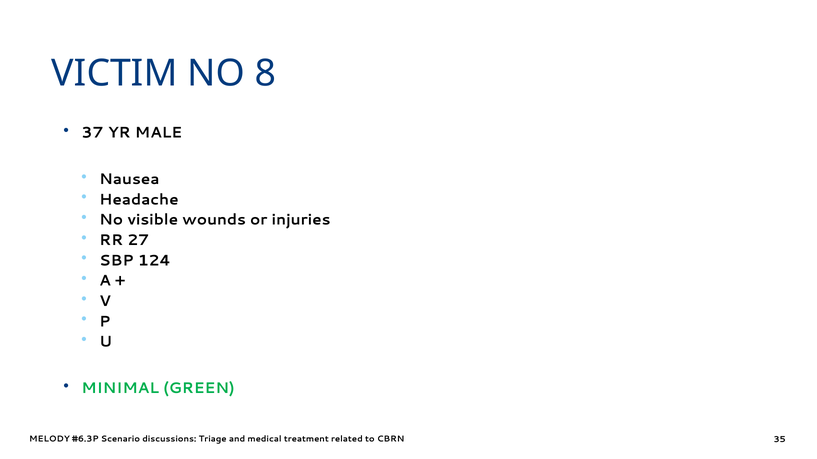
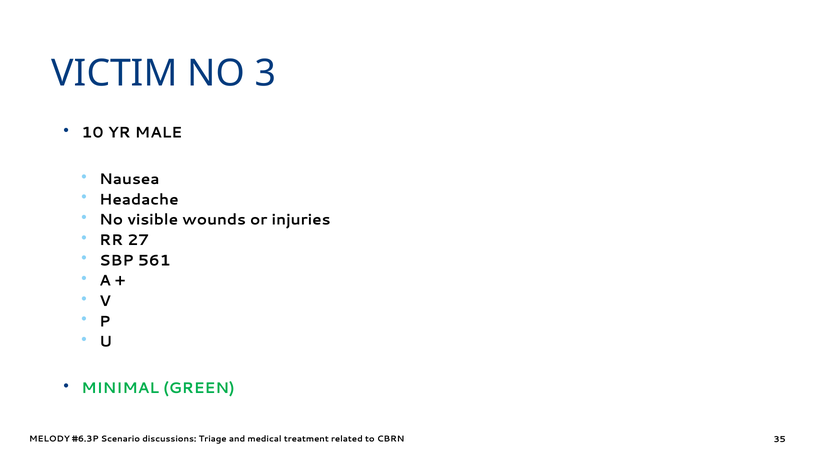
8: 8 -> 3 (266, 74)
37: 37 -> 10 (93, 133)
124: 124 -> 561 (154, 261)
